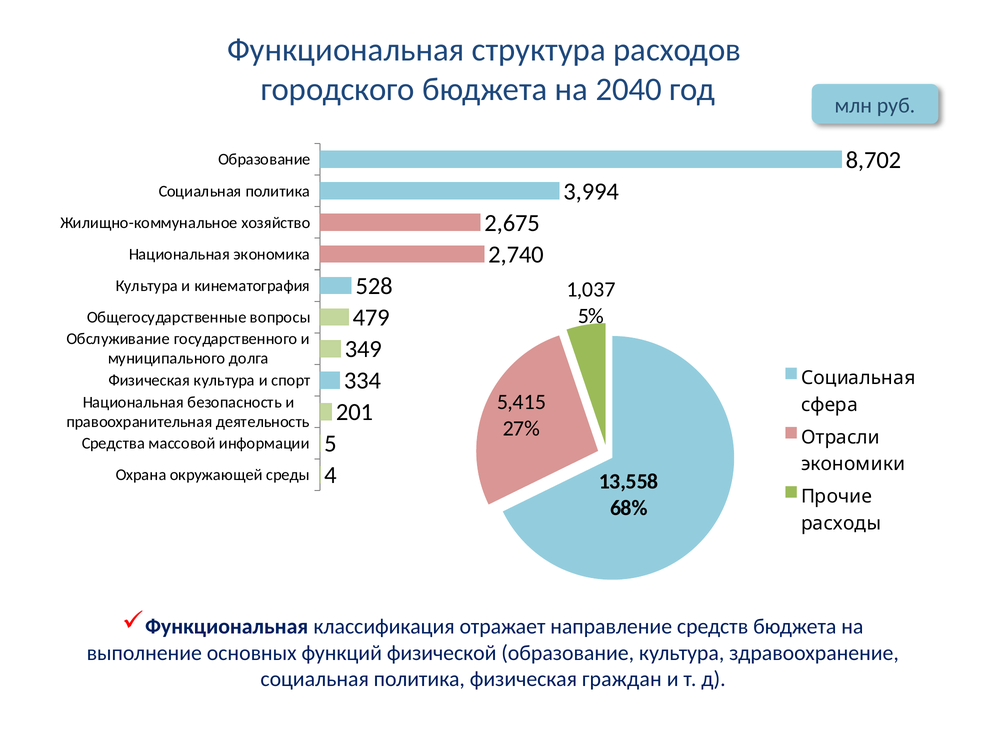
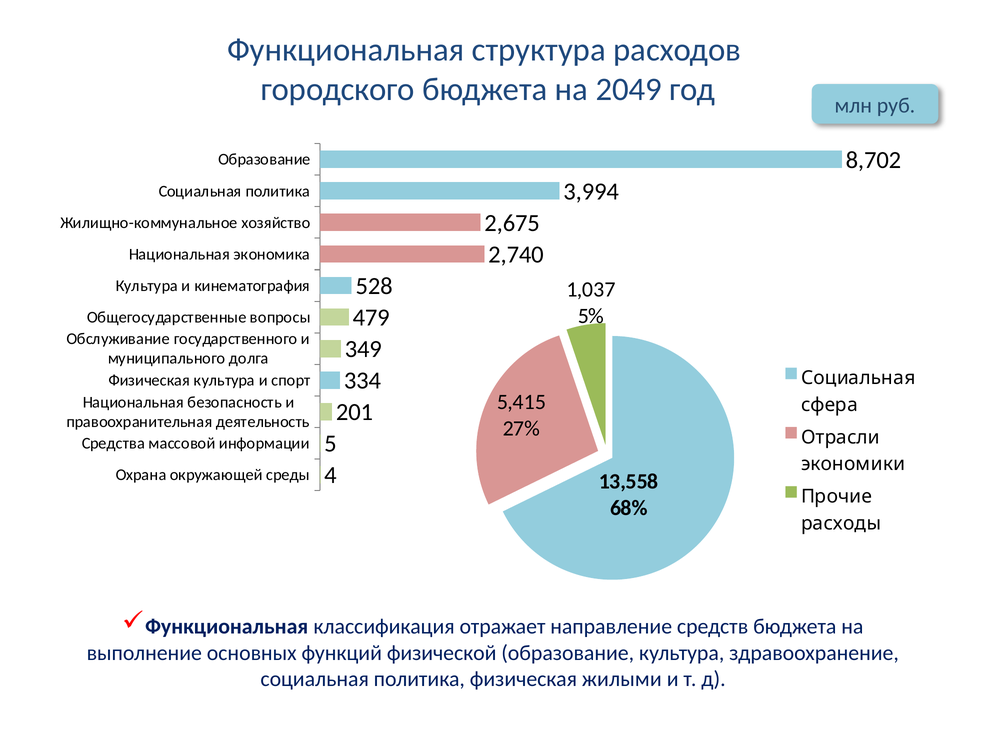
2040: 2040 -> 2049 (629, 89)
граждан: граждан -> жилыми (622, 679)
